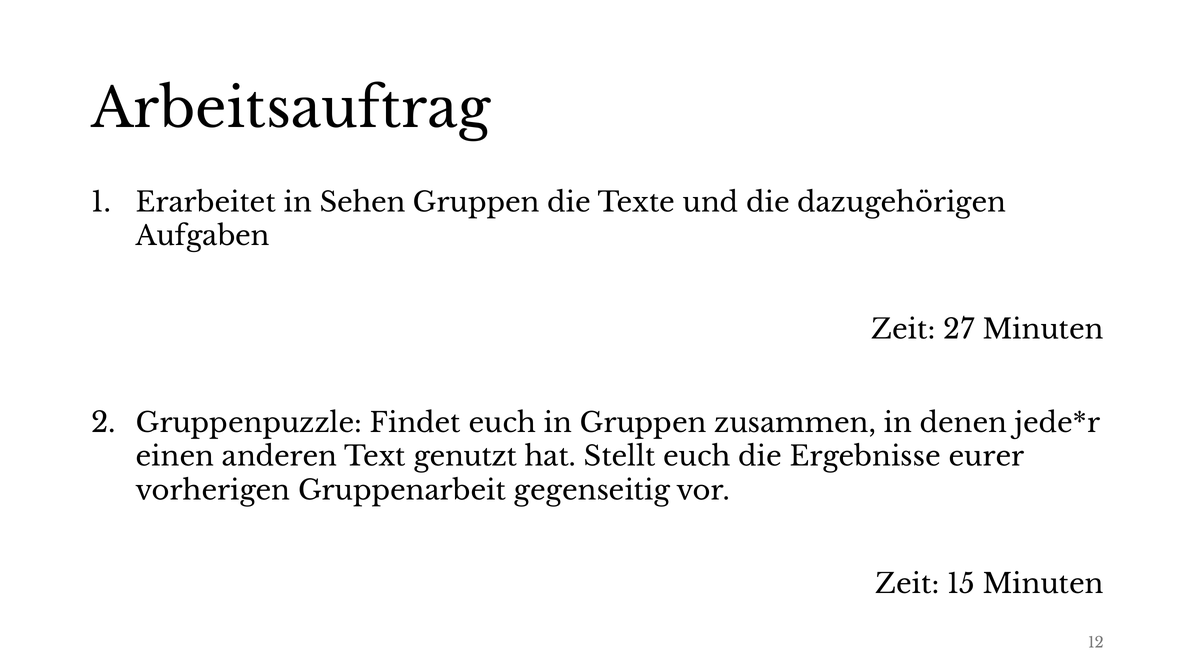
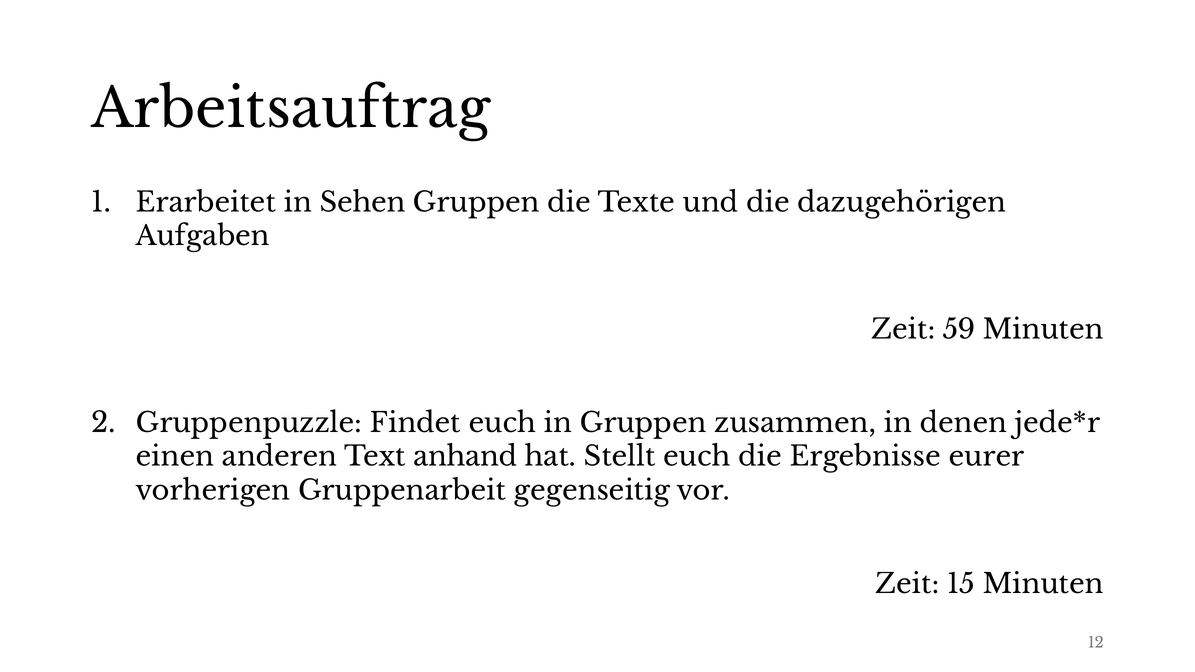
27: 27 -> 59 (959, 330)
genutzt: genutzt -> anhand (465, 457)
